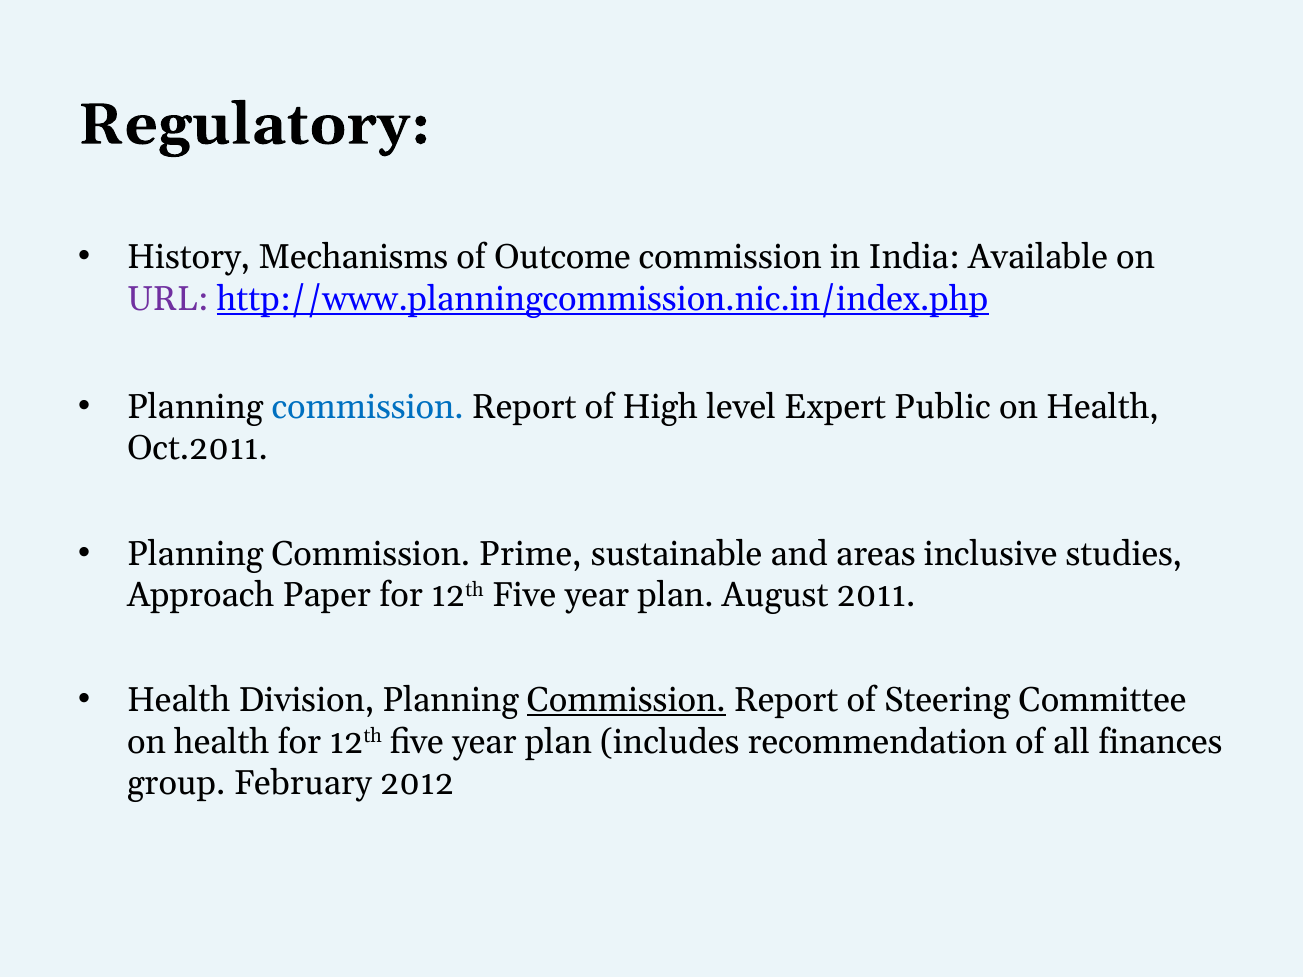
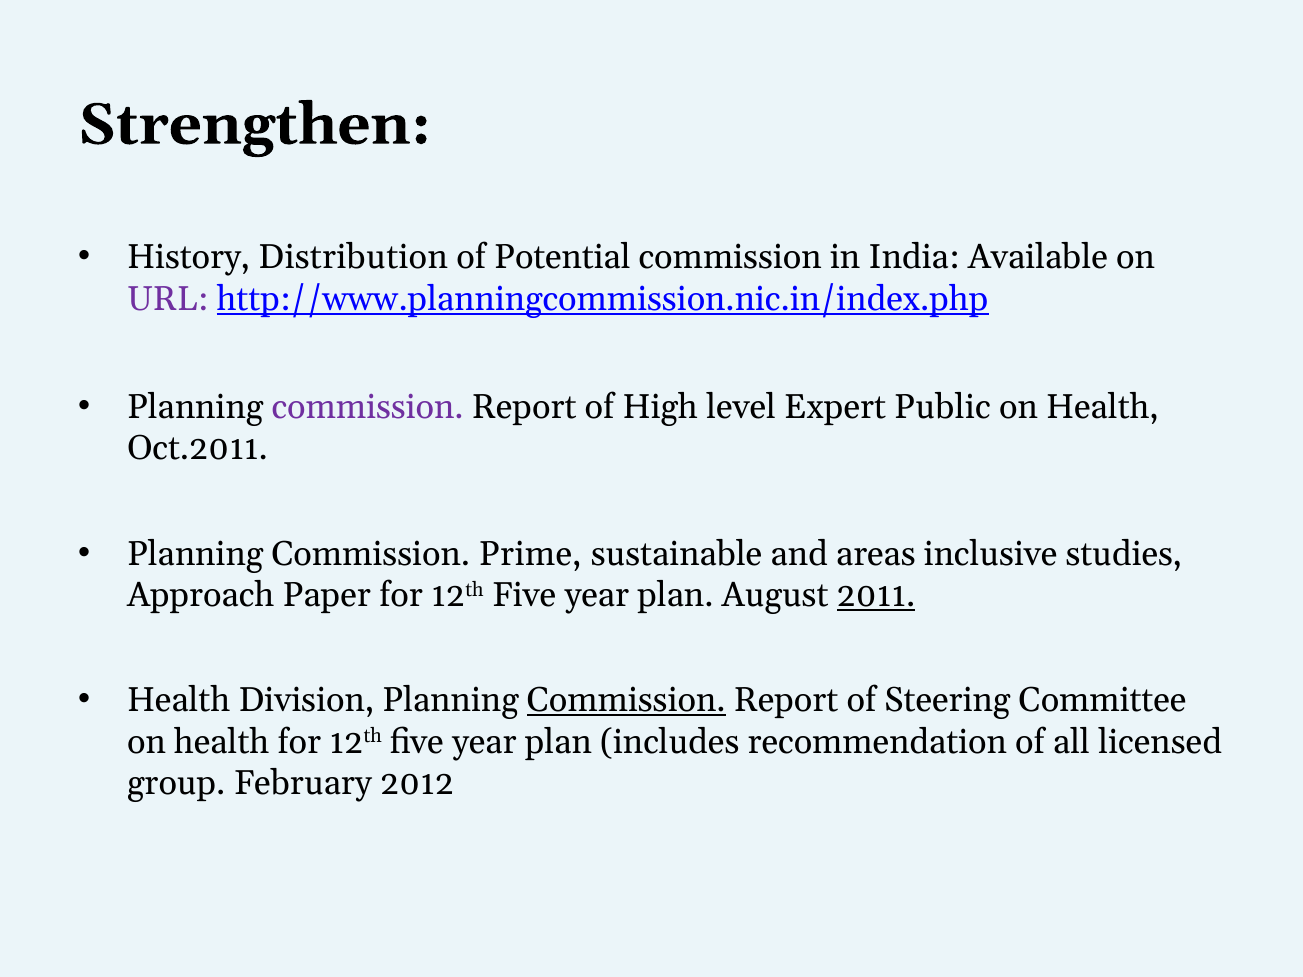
Regulatory: Regulatory -> Strengthen (255, 125)
Mechanisms: Mechanisms -> Distribution (353, 258)
Outcome: Outcome -> Potential (562, 258)
commission colour: blue -> purple (368, 407)
2011 underline: none -> present (876, 595)
finances: finances -> licensed (1160, 742)
